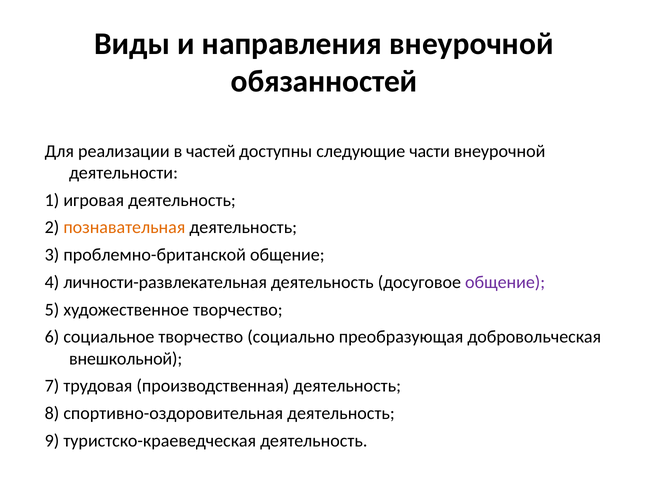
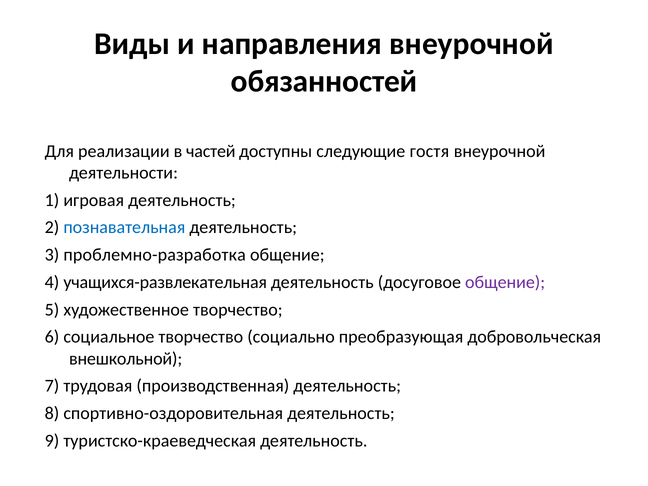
части: части -> гостя (429, 151)
познавательная colour: orange -> blue (124, 228)
проблемно-британской: проблемно-британской -> проблемно-разработка (155, 255)
личности-развлекательная: личности-развлекательная -> учащихся-развлекательная (165, 282)
